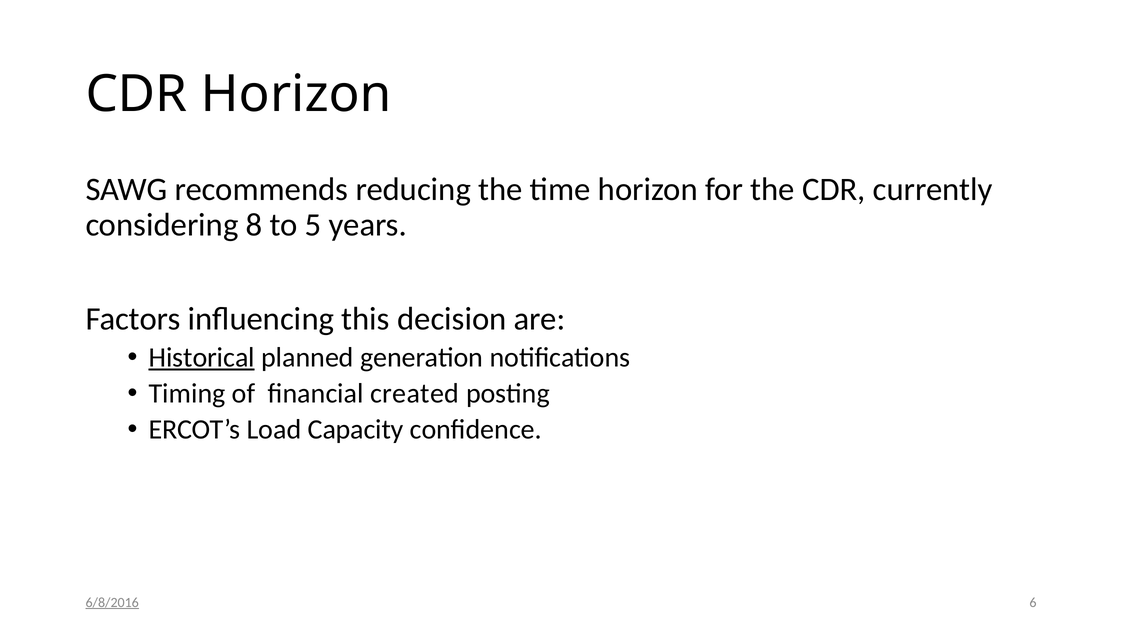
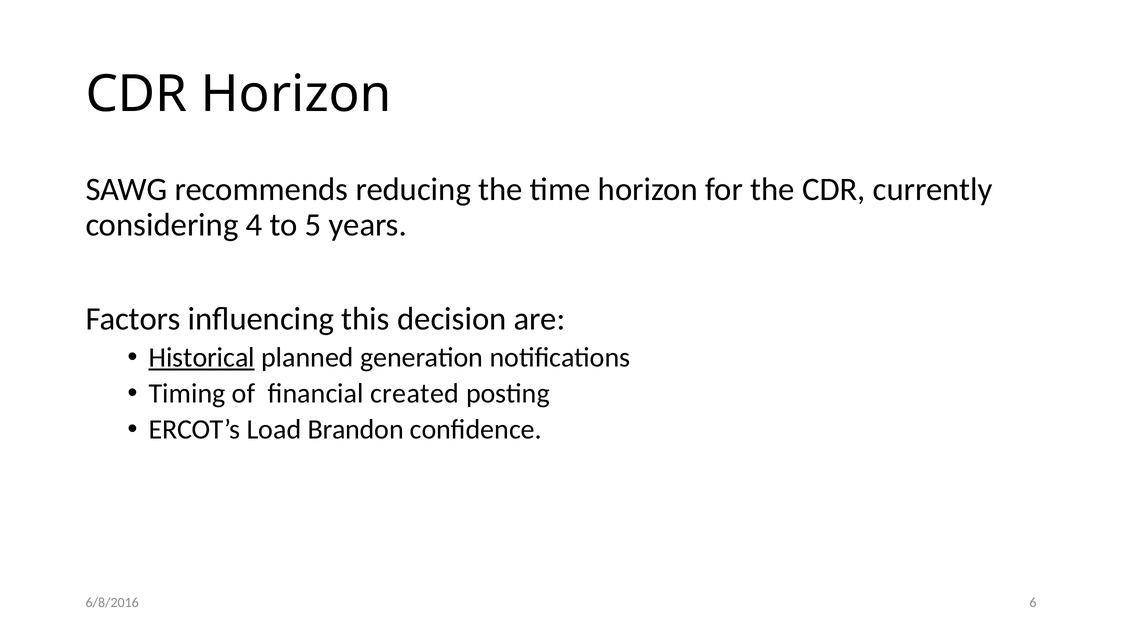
8: 8 -> 4 (254, 225)
Capacity: Capacity -> Brandon (356, 430)
6/8/2016 underline: present -> none (112, 603)
